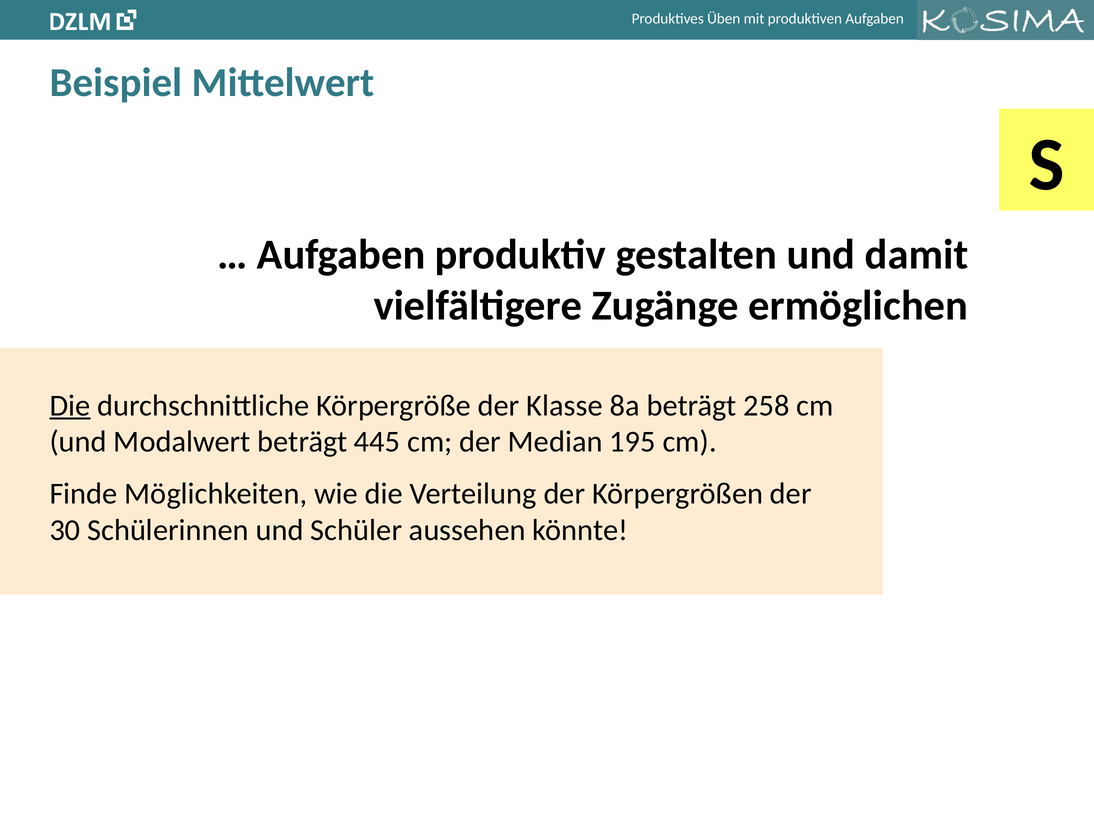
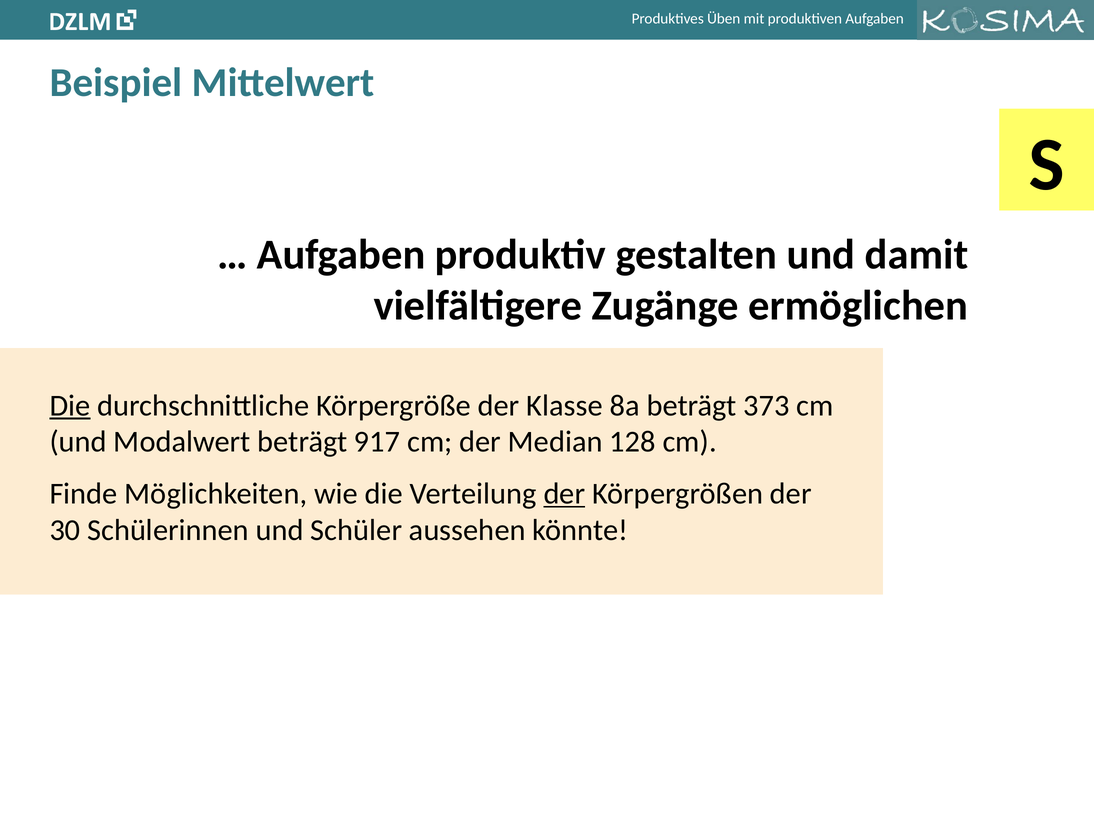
258: 258 -> 373 (766, 406)
445: 445 -> 917 (377, 442)
195: 195 -> 128 (633, 442)
der underline: none -> present (564, 494)
